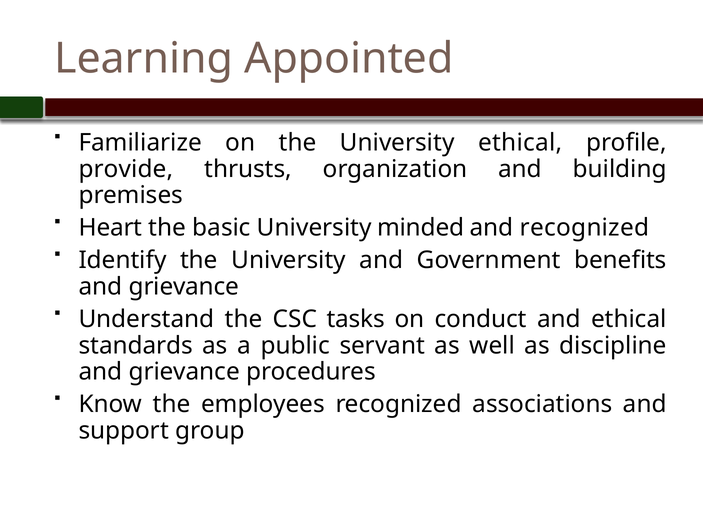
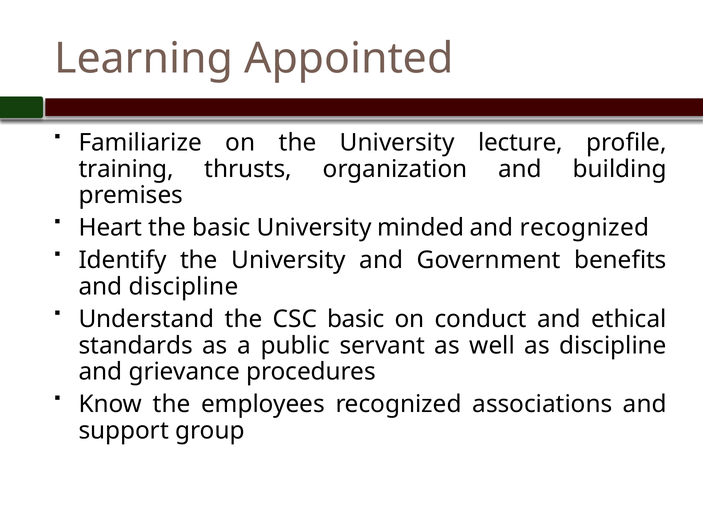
University ethical: ethical -> lecture (520, 143)
provide: provide -> training (126, 169)
grievance: grievance -> discipline (184, 287)
CSC tasks: tasks -> basic (356, 319)
